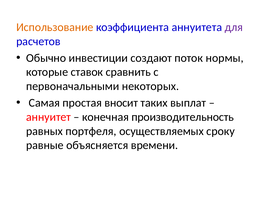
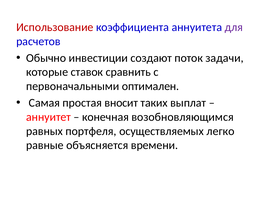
Использование colour: orange -> red (55, 27)
нормы: нормы -> задачи (225, 58)
некоторых: некоторых -> оптимален (151, 86)
производительность: производительность -> возобновляющимся (183, 117)
сроку: сроку -> легко (221, 131)
